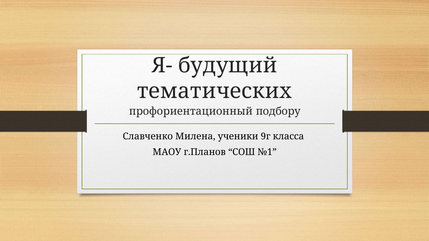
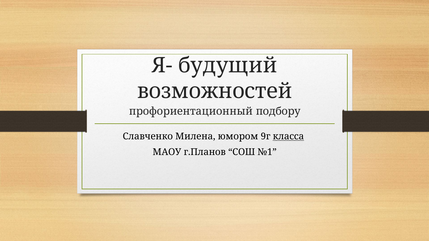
тематических: тематических -> возможностей (215, 91)
ученики: ученики -> юмором (238, 137)
класса underline: none -> present (288, 137)
